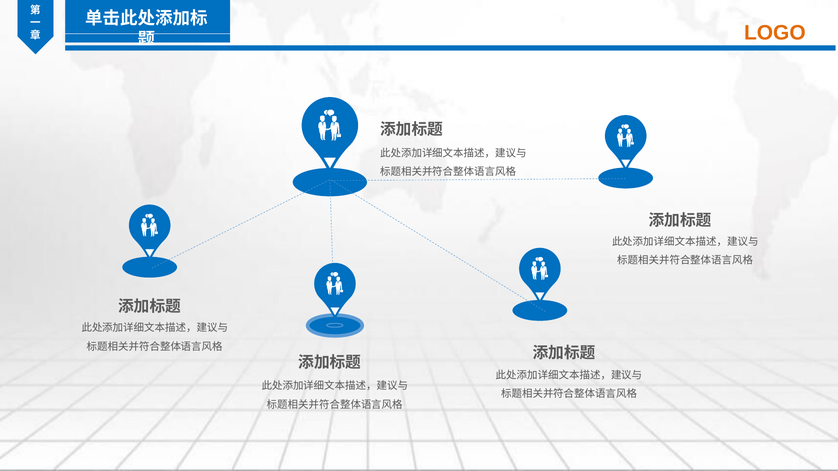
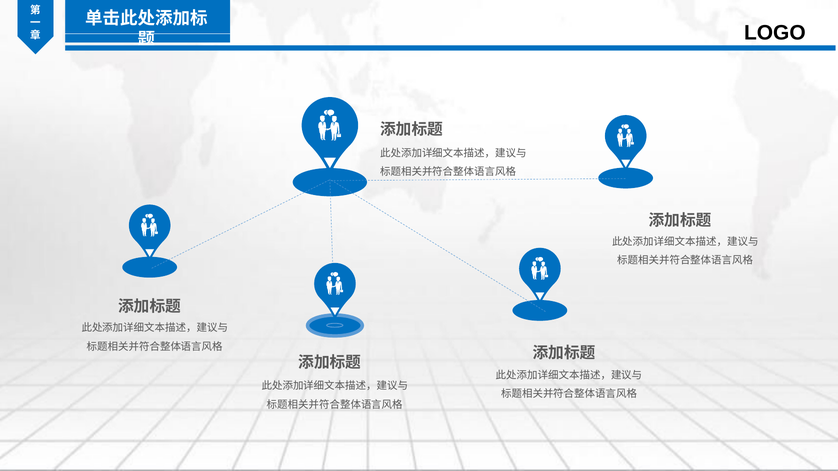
LOGO colour: orange -> black (775, 33)
